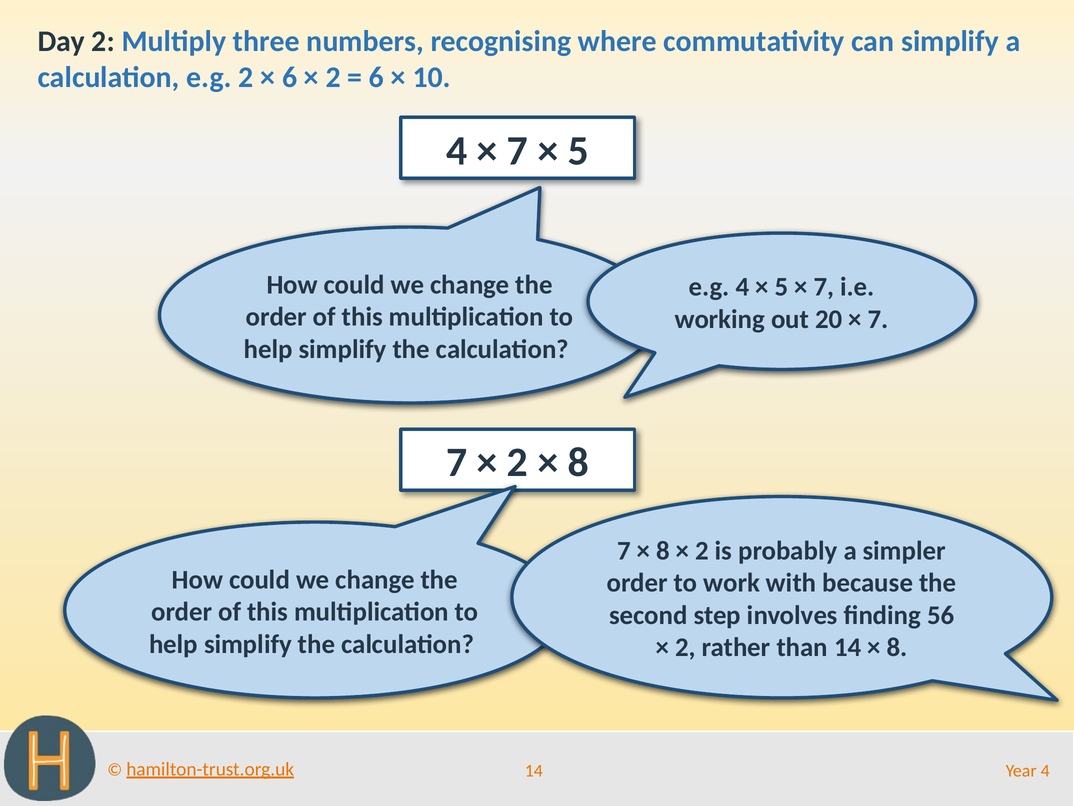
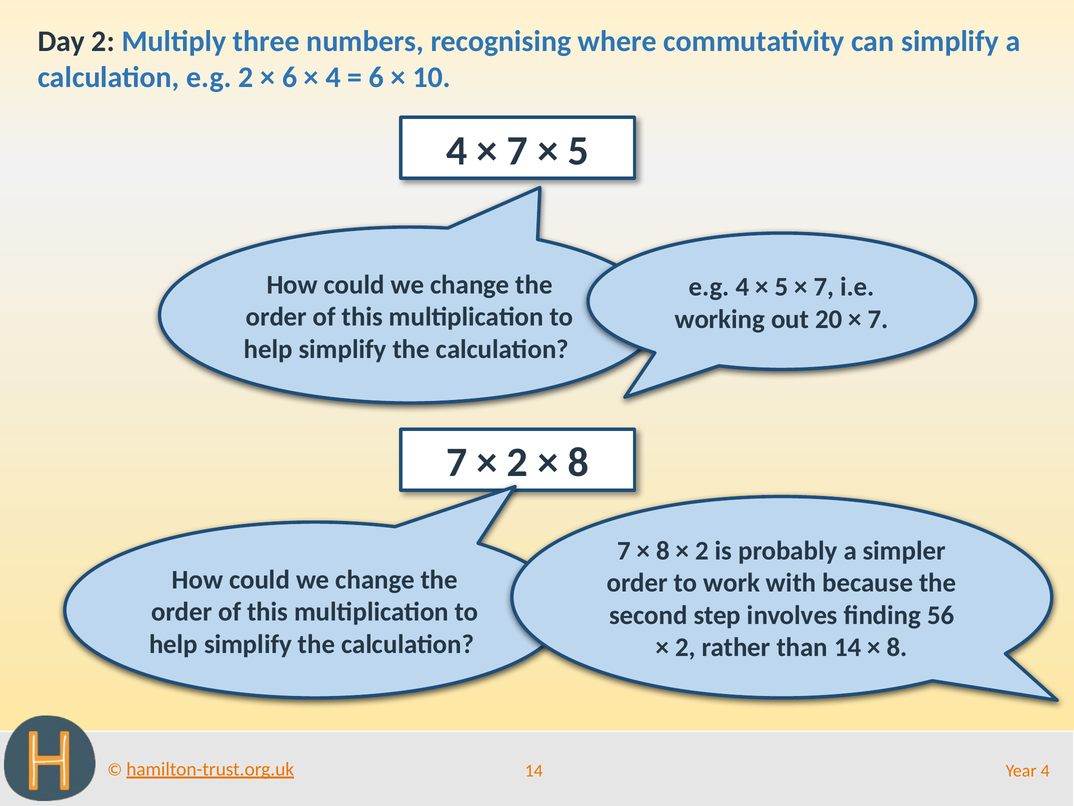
2: 2 -> 4 (333, 77)
